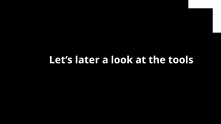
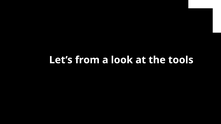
later: later -> from (87, 60)
